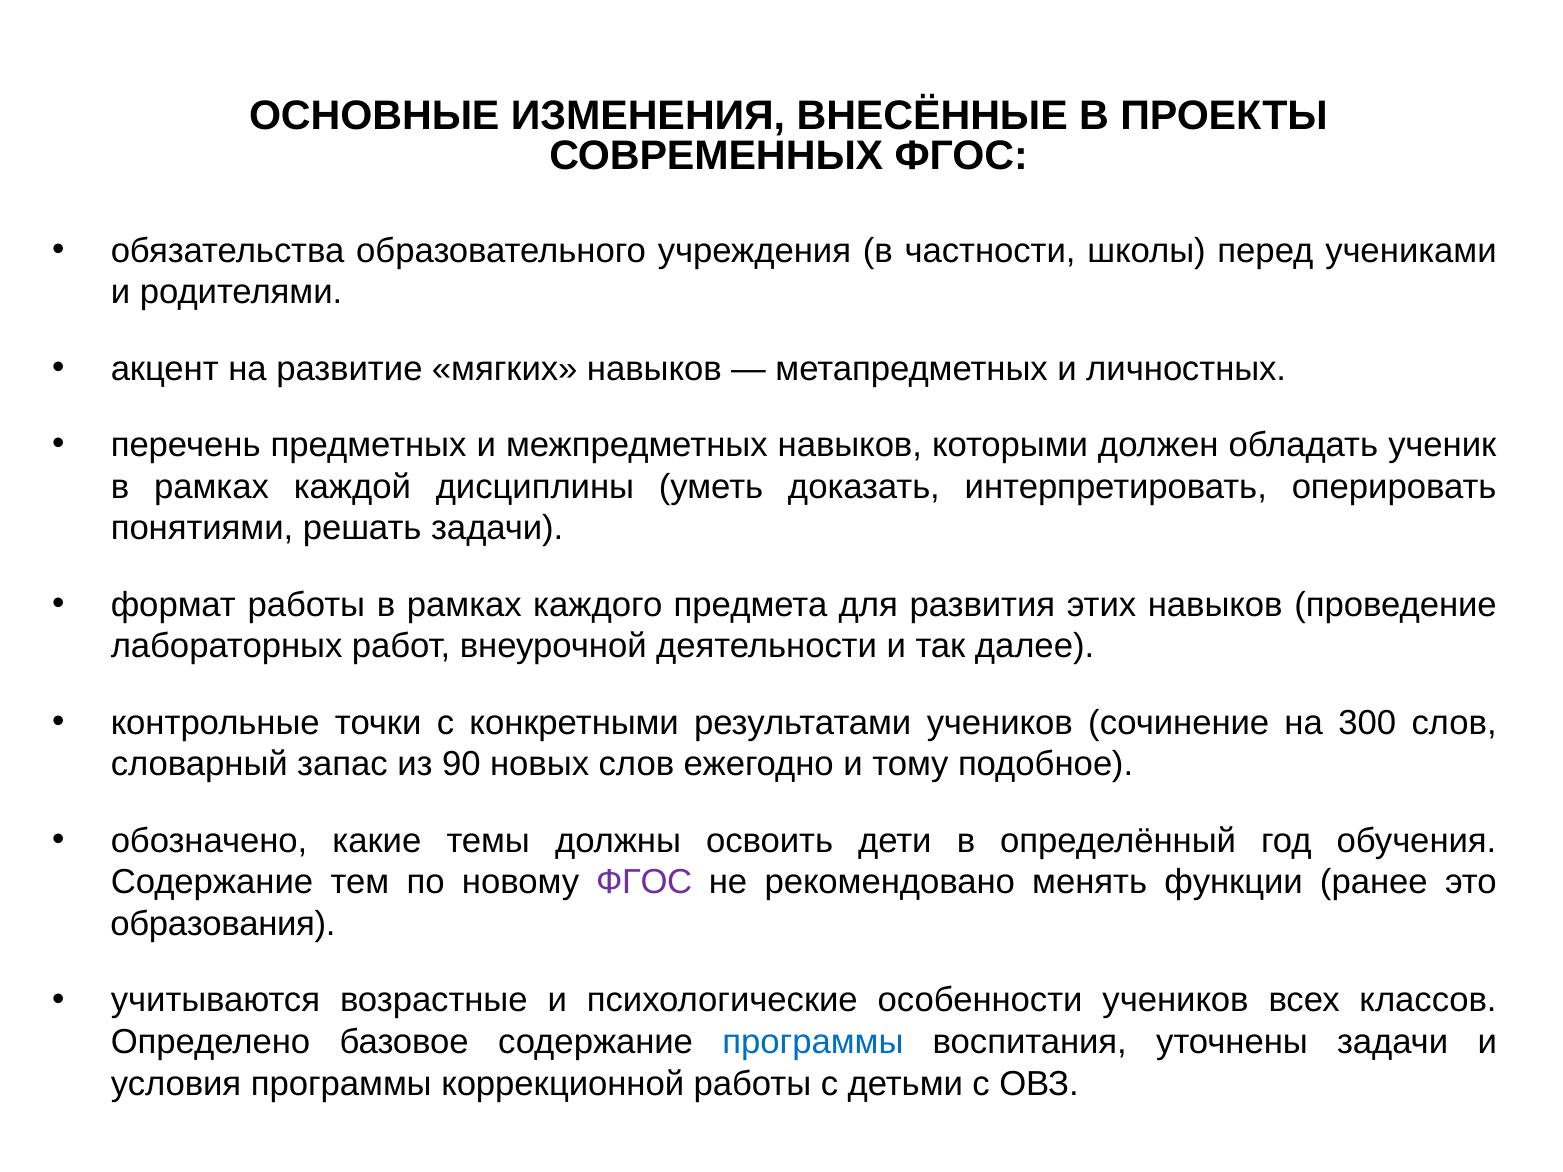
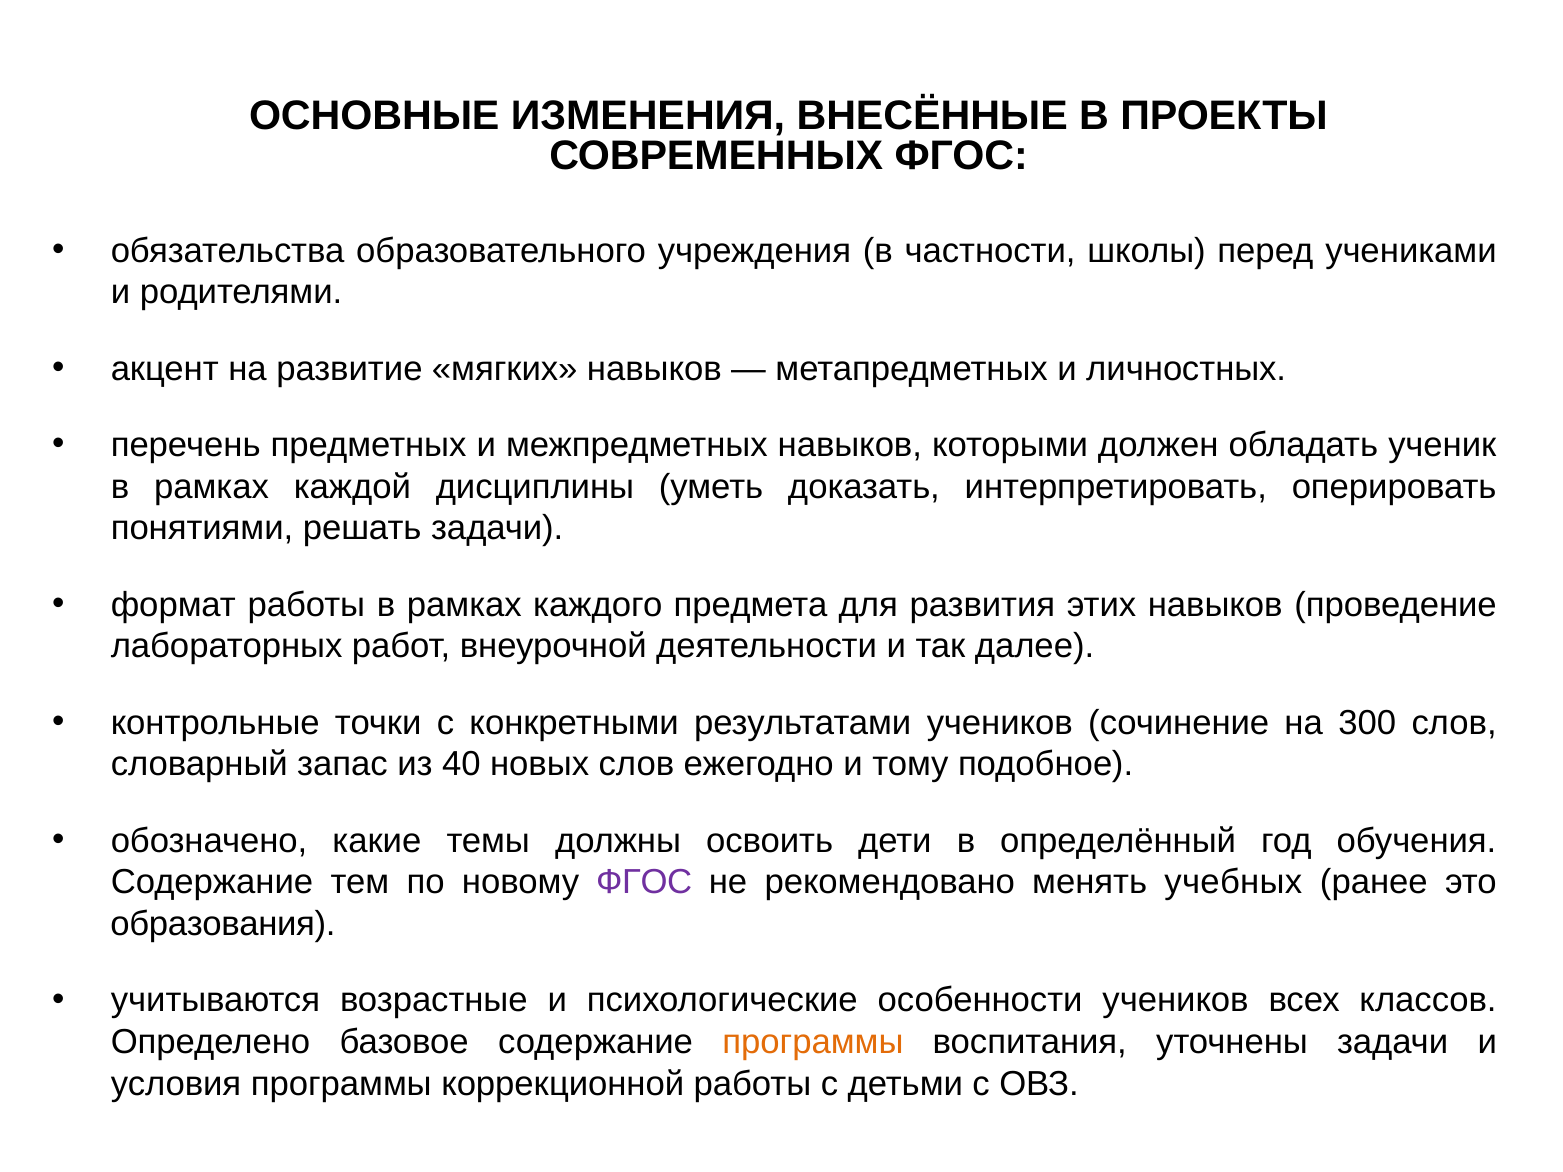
90: 90 -> 40 (461, 765)
функции: функции -> учебных (1233, 883)
программы colour: blue -> orange (813, 1042)
